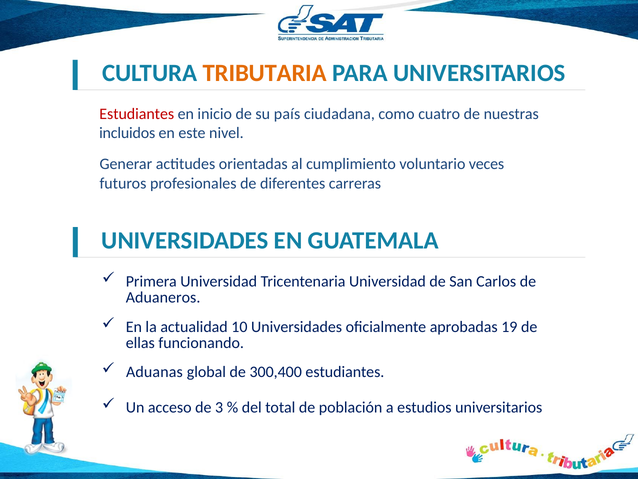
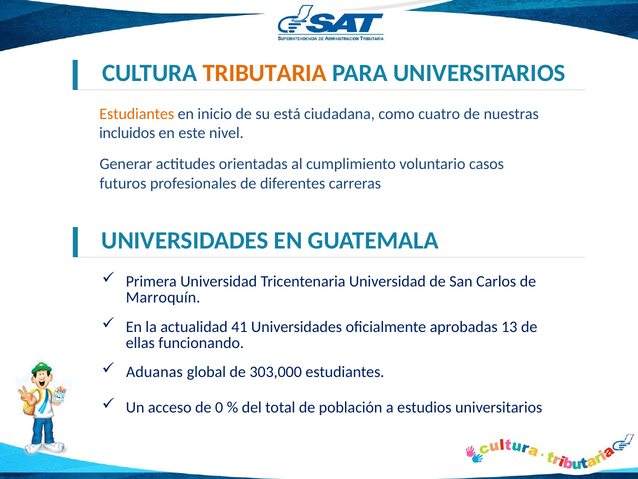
Estudiantes colour: red -> orange (137, 114)
país: país -> está (287, 114)
veces: veces -> casos (486, 164)
Aduaneros: Aduaneros -> Marroquín (163, 297)
10: 10 -> 41 (239, 327)
19: 19 -> 13 (509, 327)
300,400: 300,400 -> 303,000 (276, 372)
3: 3 -> 0 (219, 407)
